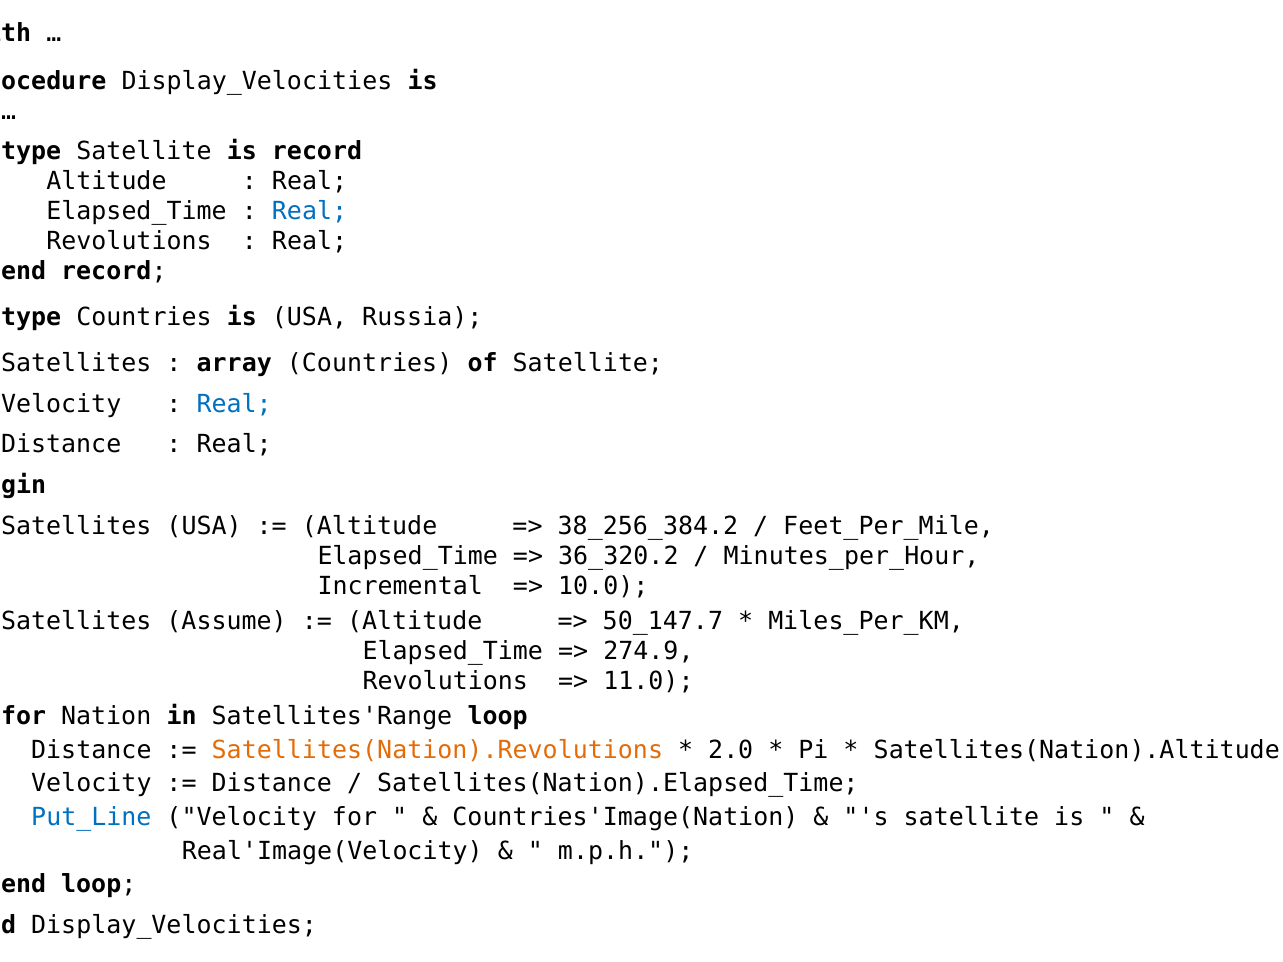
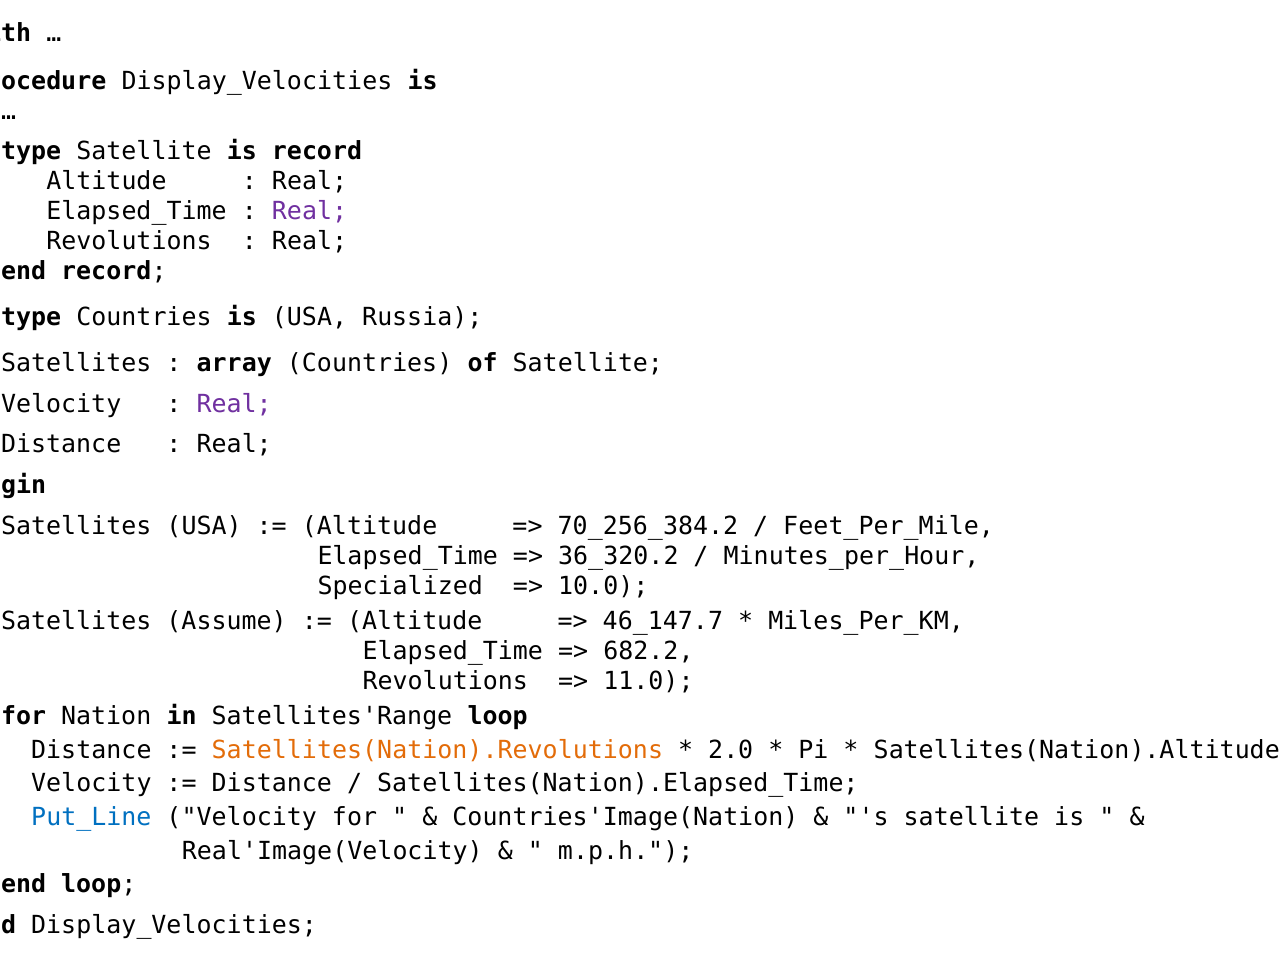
Real colour: blue -> purple (310, 211)
Real colour: blue -> purple (234, 404)
38_256_384.2: 38_256_384.2 -> 70_256_384.2 (648, 526)
Incremental: Incremental -> Specialized (400, 586)
50_147.7: 50_147.7 -> 46_147.7 (663, 621)
274.9: 274.9 -> 682.2 (648, 651)
